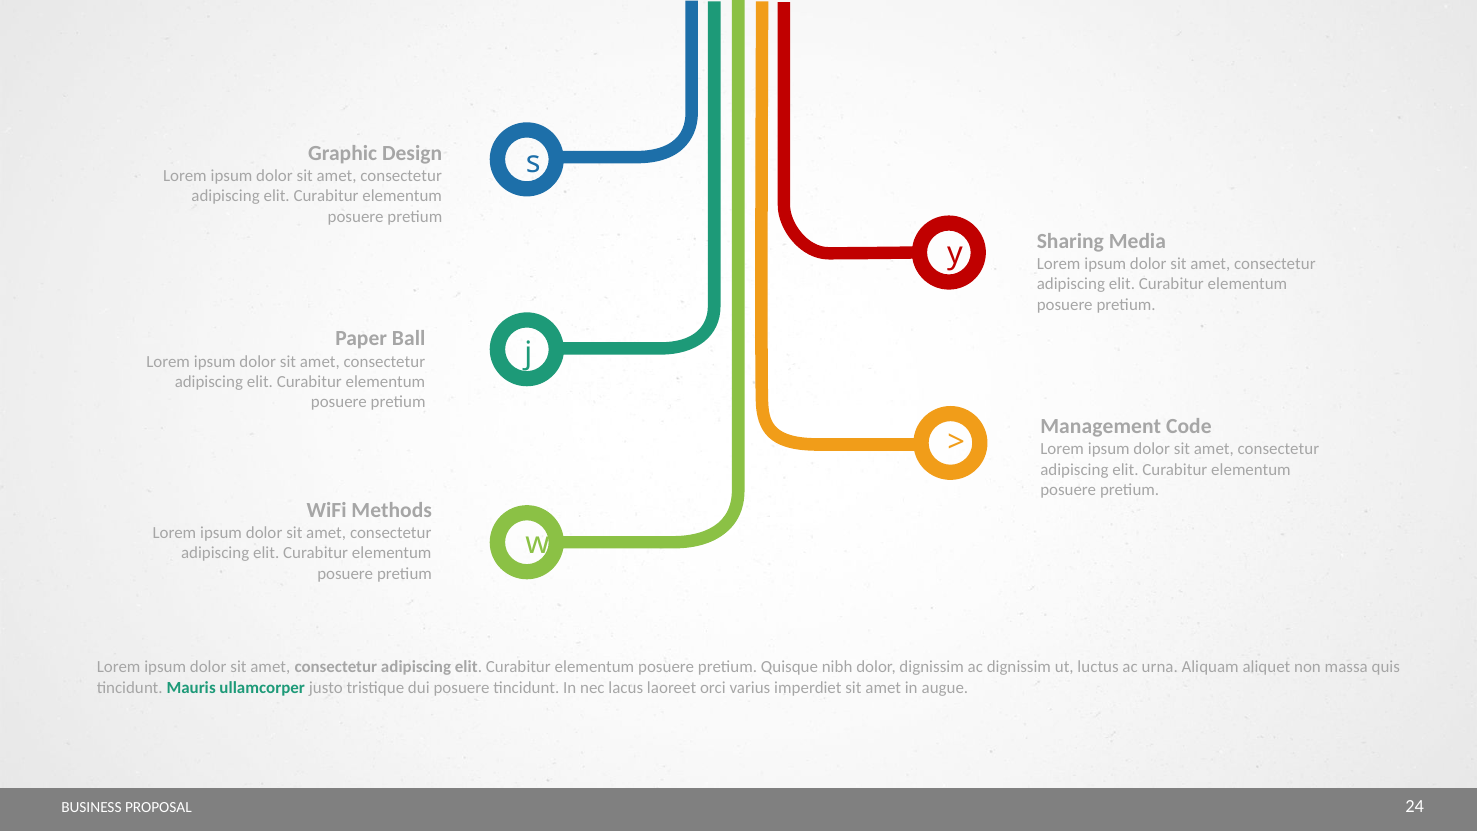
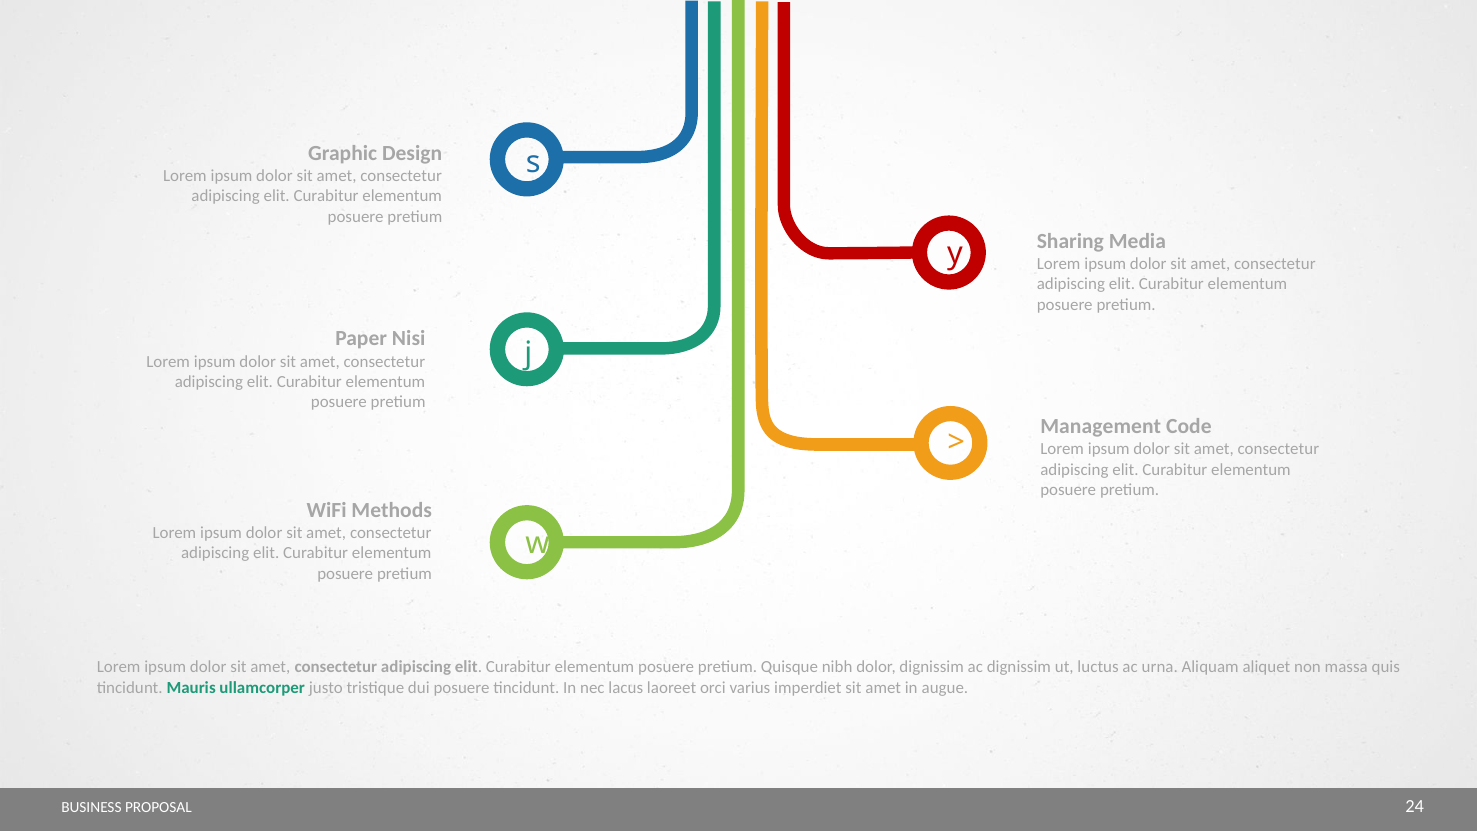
Ball: Ball -> Nisi (409, 339)
